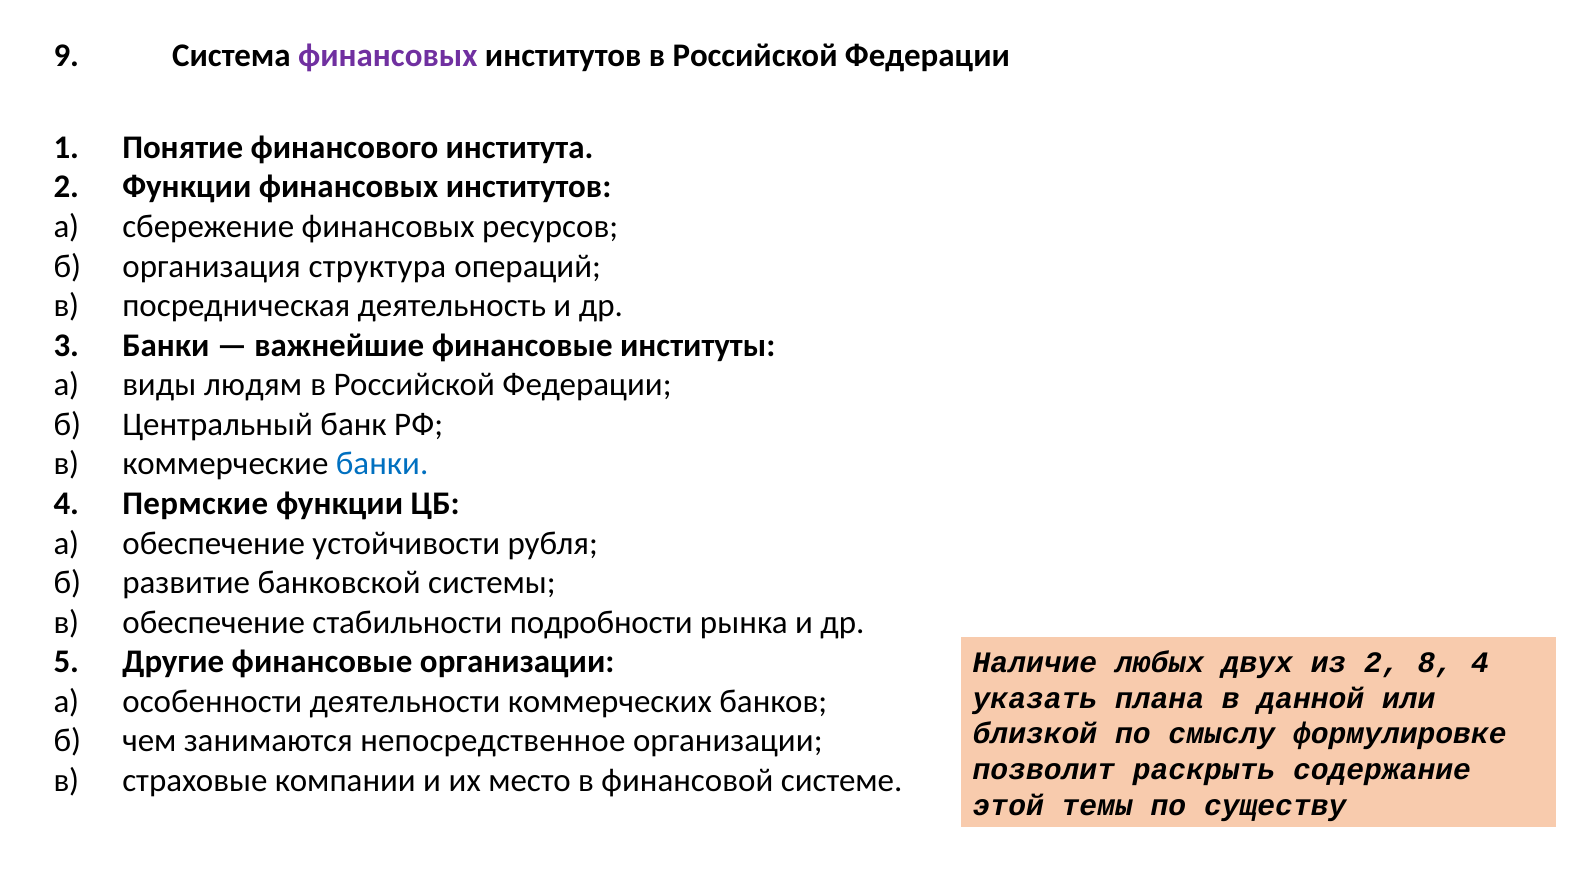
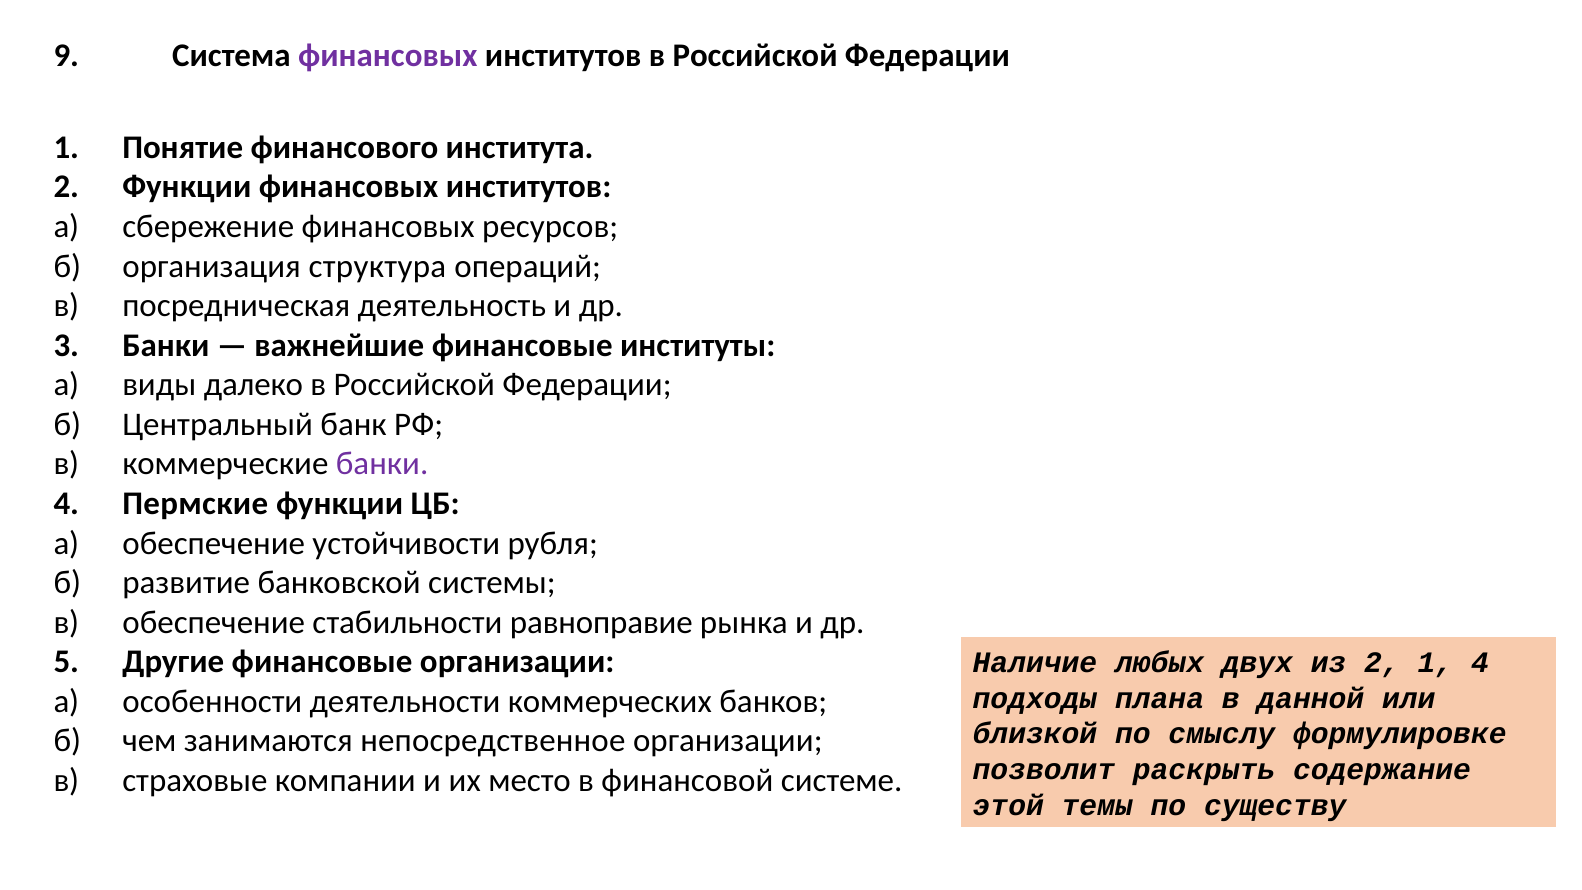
людям: людям -> далеко (253, 385)
банки colour: blue -> purple (382, 464)
подробности: подробности -> равноправие (601, 622)
2 8: 8 -> 1 (1435, 663)
указать: указать -> подходы (1035, 698)
